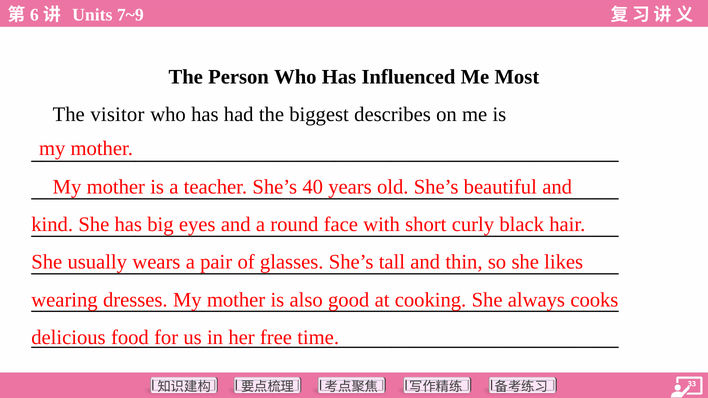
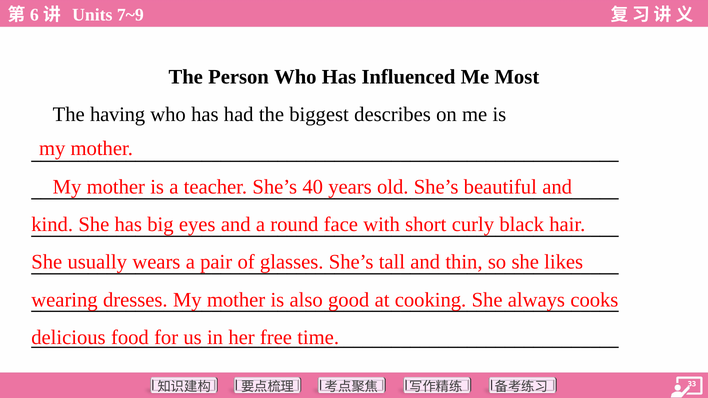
visitor: visitor -> having (118, 115)
